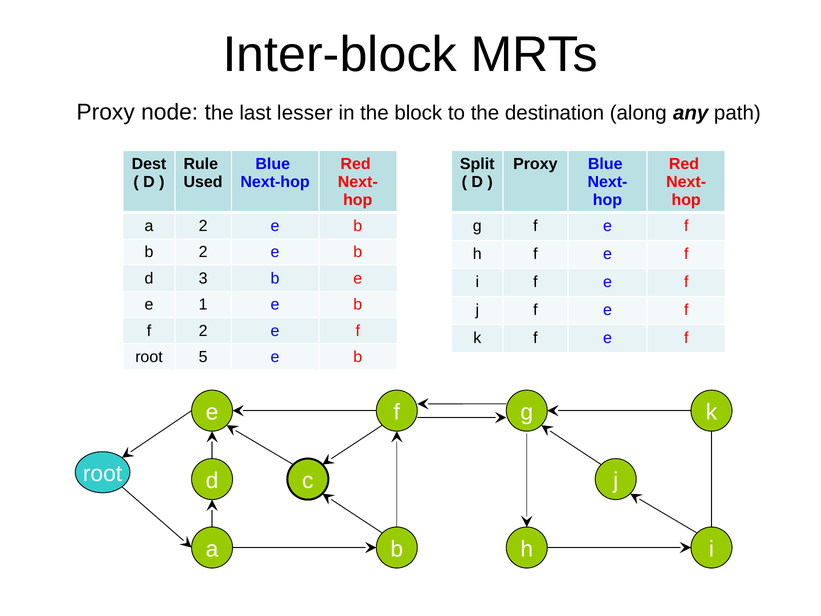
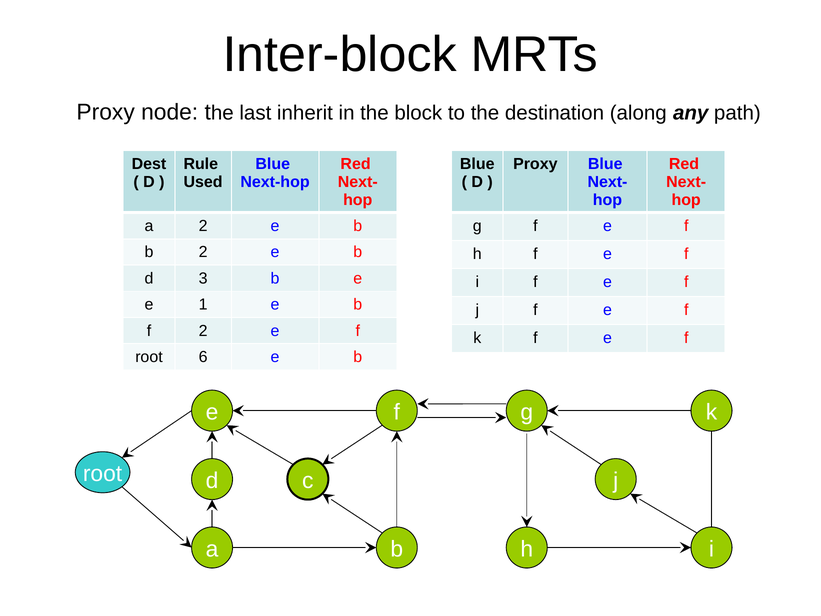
lesser: lesser -> inherit (305, 113)
Split: Split -> Blue (477, 164)
5: 5 -> 6 (203, 357)
